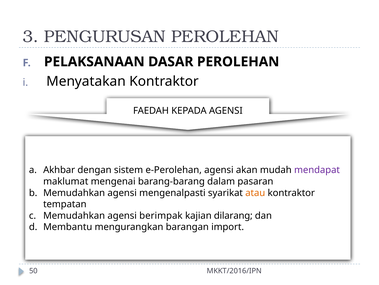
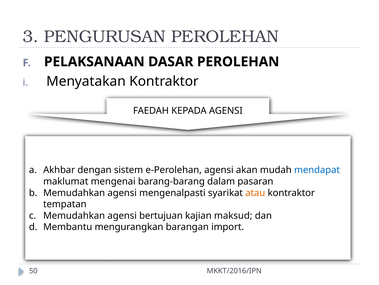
mendapat colour: purple -> blue (317, 170)
berimpak: berimpak -> bertujuan (161, 215)
dilarang: dilarang -> maksud (233, 215)
